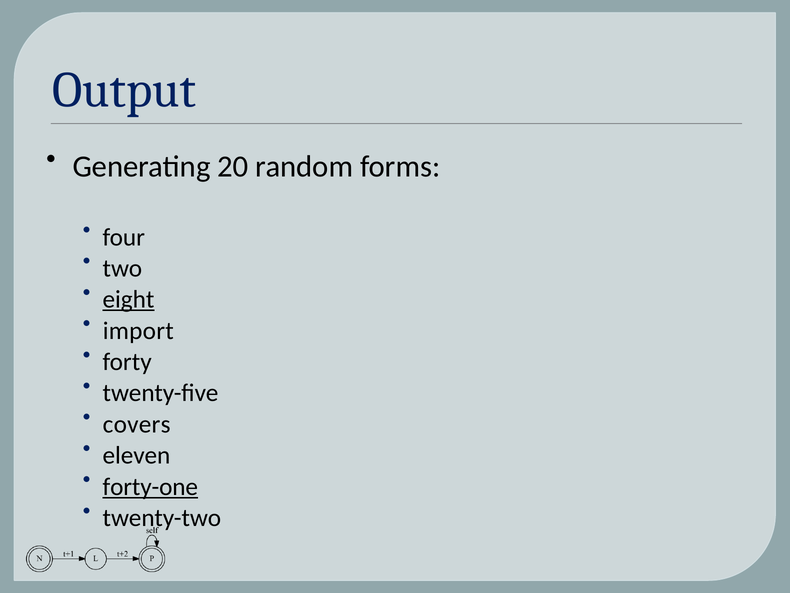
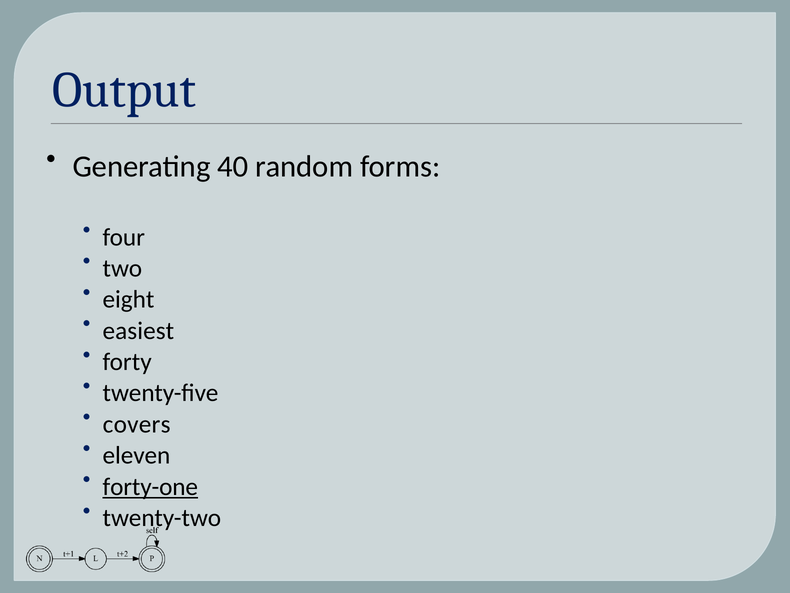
20: 20 -> 40 (233, 167)
eight underline: present -> none (128, 299)
import: import -> easiest (138, 331)
